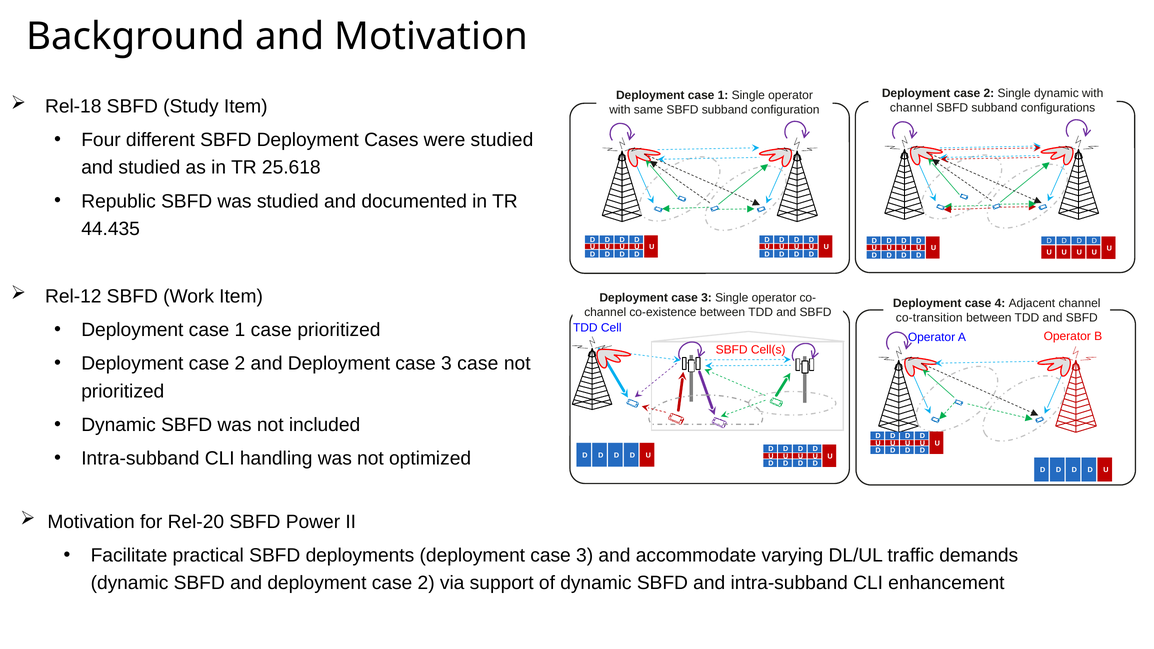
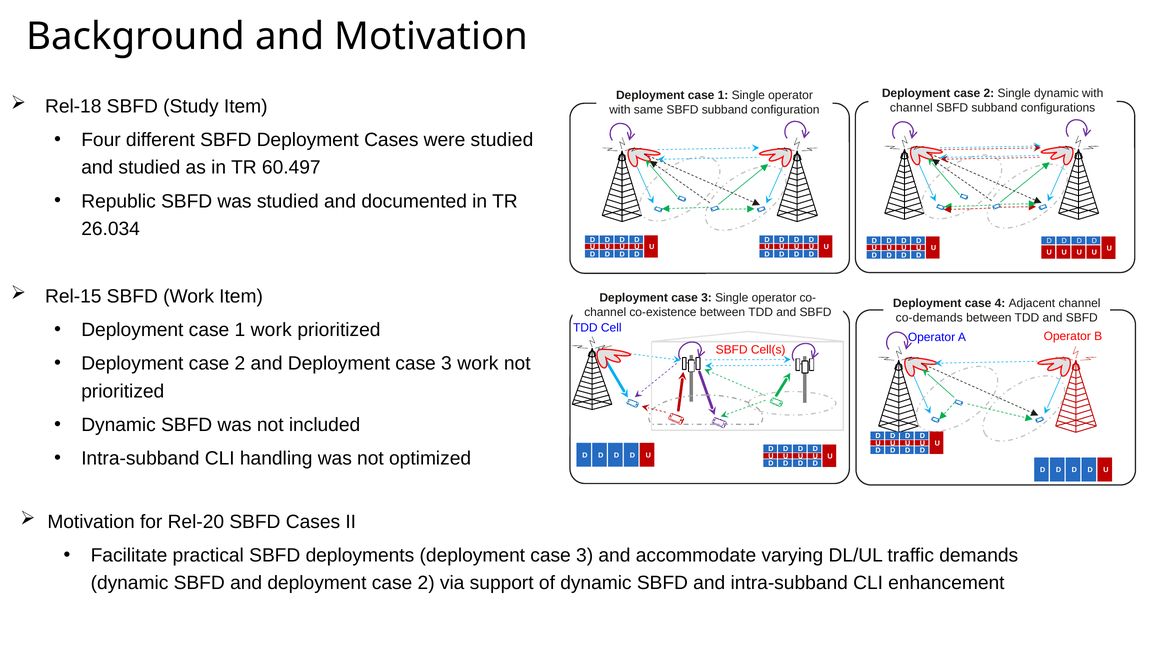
25.618: 25.618 -> 60.497 (291, 168)
44.435: 44.435 -> 26.034 (111, 229)
Rel-12: Rel-12 -> Rel-15 (73, 296)
co-transition: co-transition -> co-demands (929, 318)
1 case: case -> work (271, 330)
3 case: case -> work (478, 364)
SBFD Power: Power -> Cases (313, 522)
